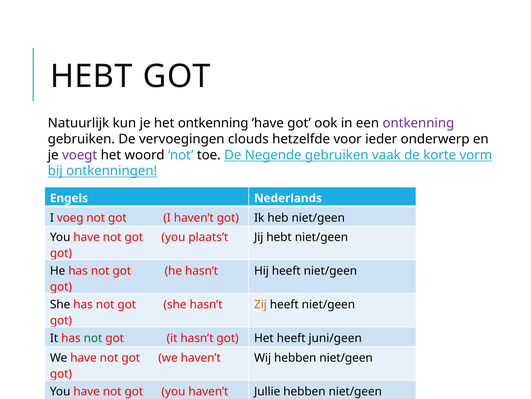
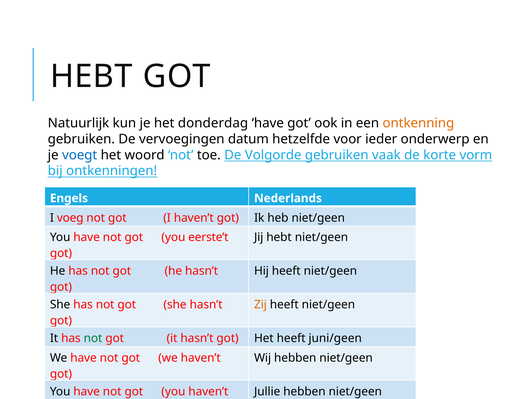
het ontkenning: ontkenning -> donderdag (213, 123)
ontkenning colour: purple -> orange (418, 123)
clouds: clouds -> datum (248, 139)
voegt colour: purple -> blue (80, 155)
Negende: Negende -> Volgorde (273, 155)
plaats’t: plaats’t -> eerste’t (208, 237)
